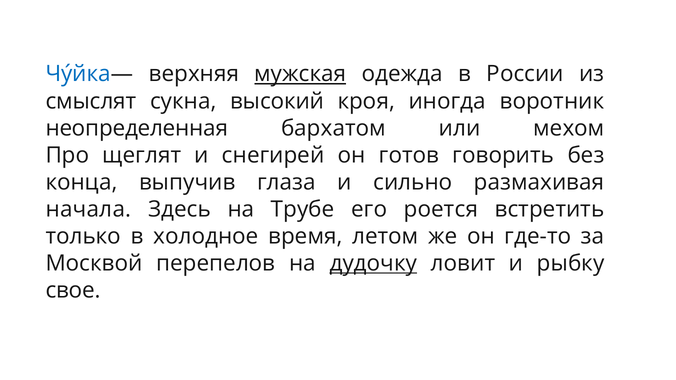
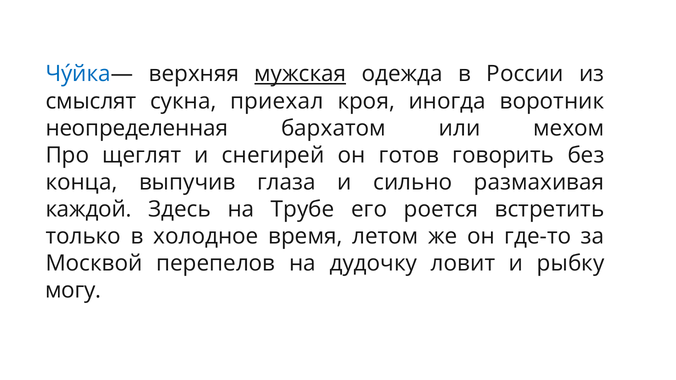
высокий: высокий -> приехал (277, 101)
начала: начала -> каждой (89, 209)
дудочку underline: present -> none (373, 263)
свое: свое -> могу (73, 290)
